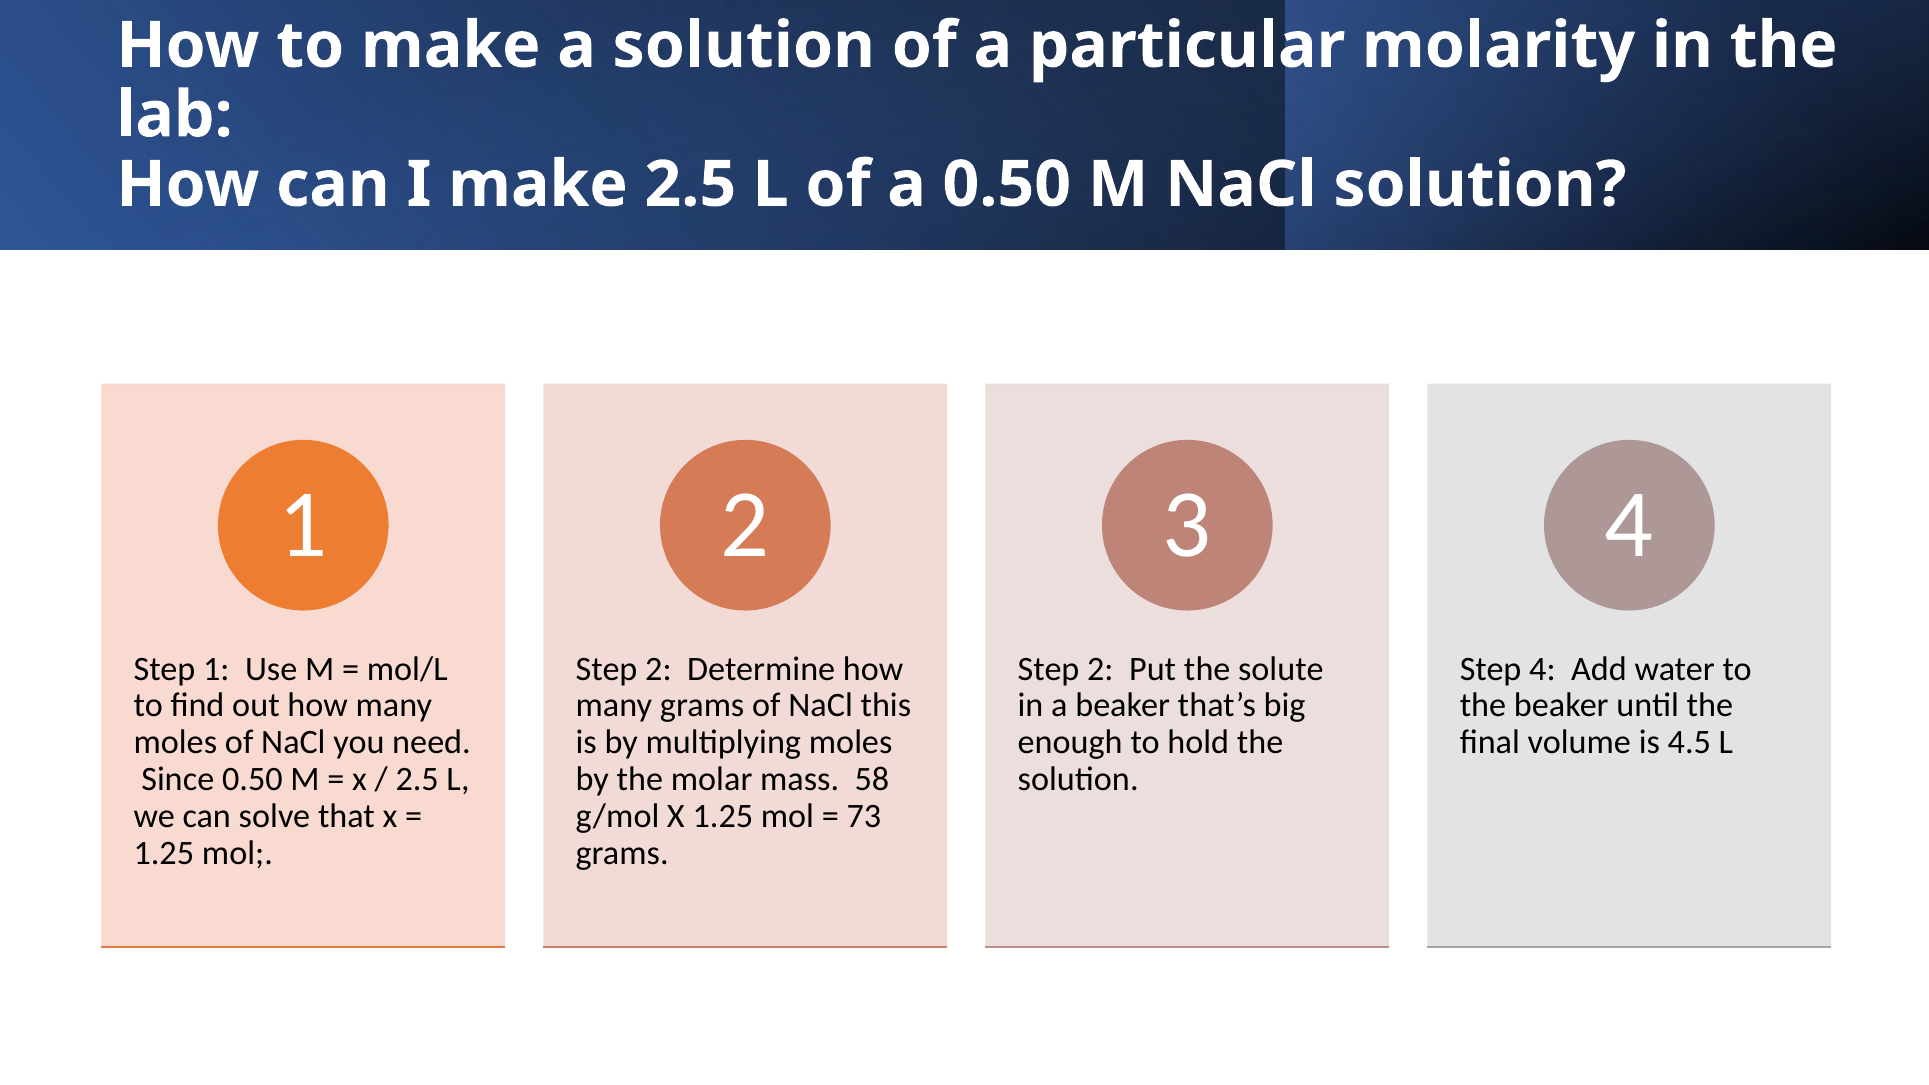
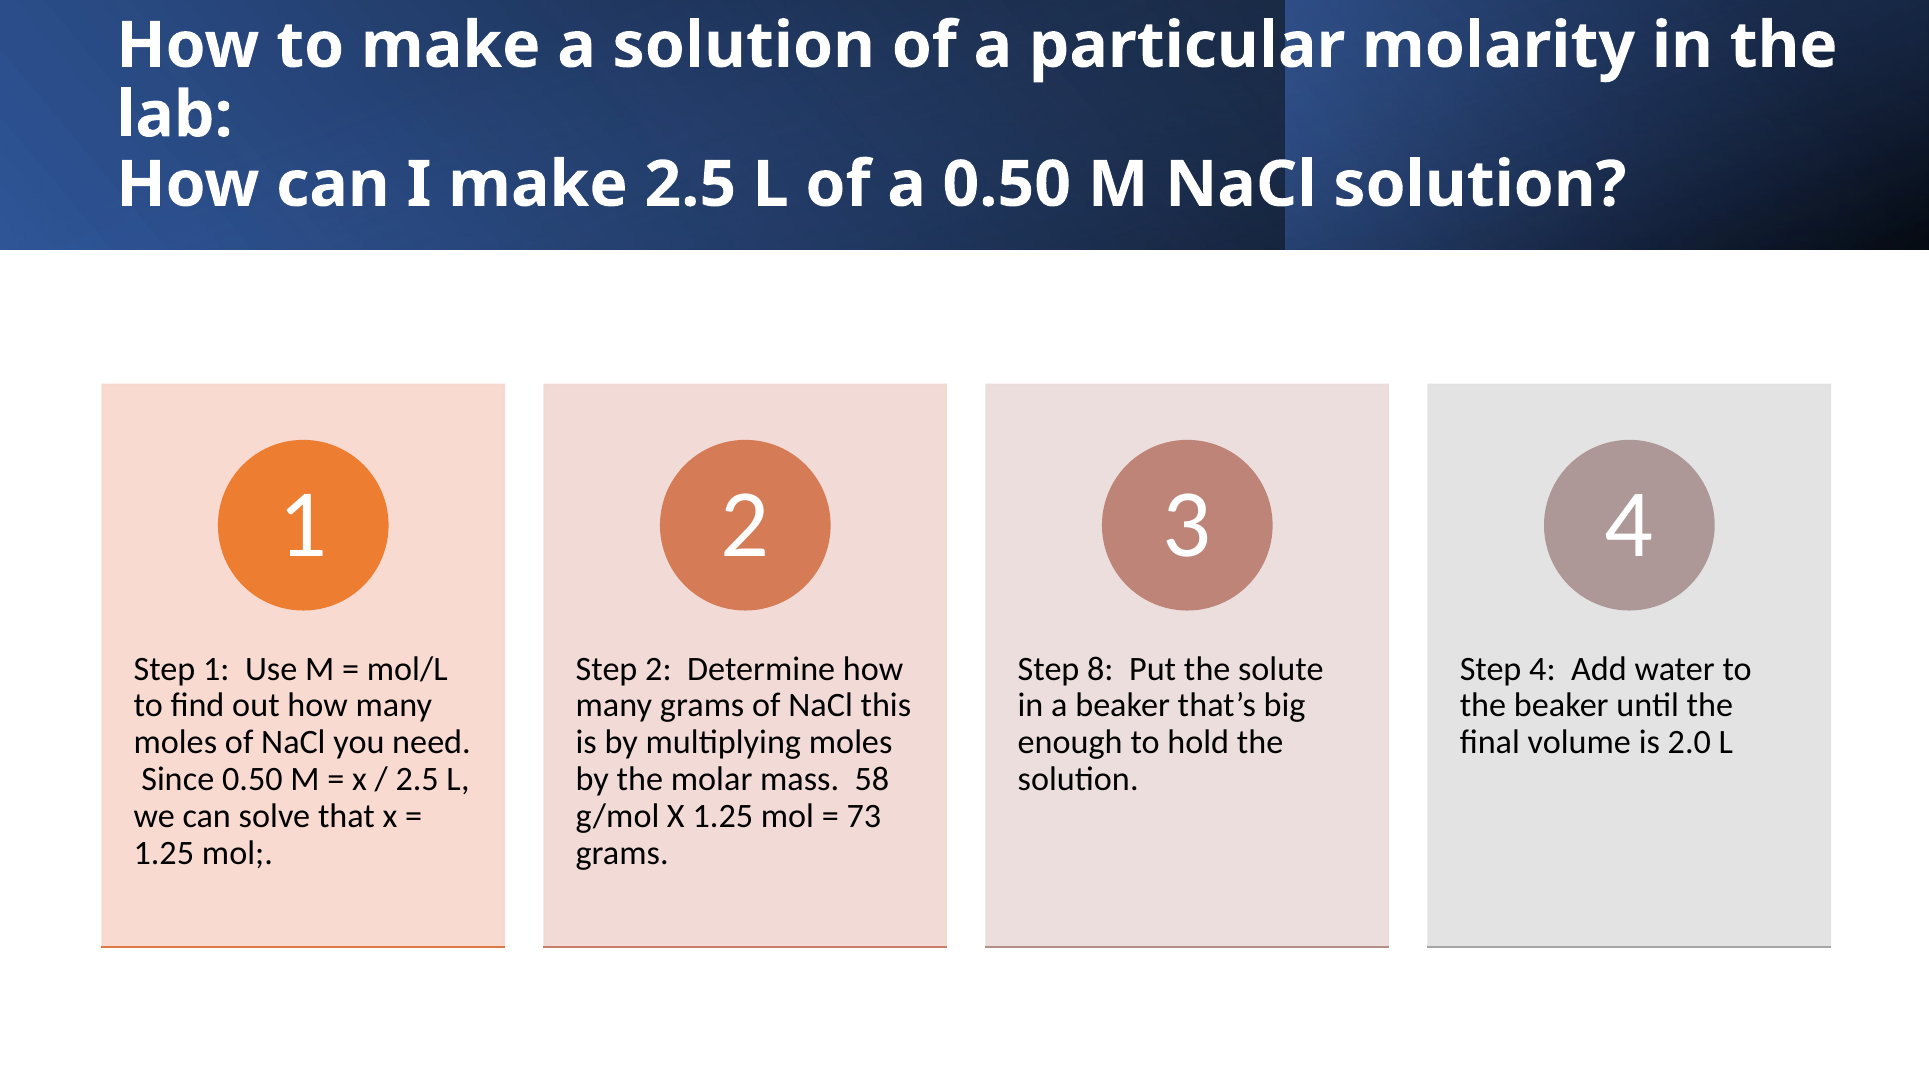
2: 2 -> 8 (1100, 669)
4.5: 4.5 -> 2.0 (1689, 743)
